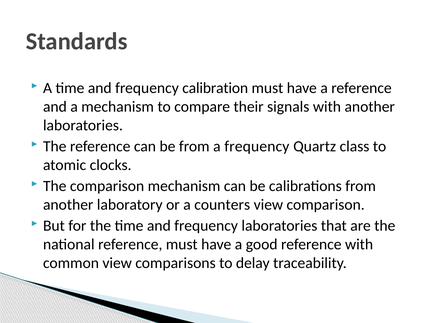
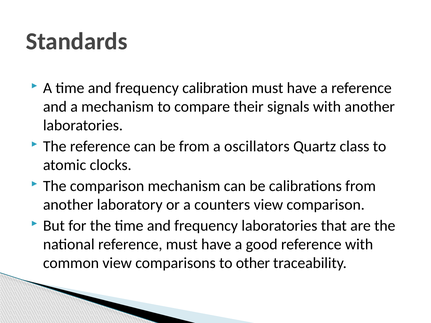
a frequency: frequency -> oscillators (257, 146)
delay: delay -> other (253, 263)
